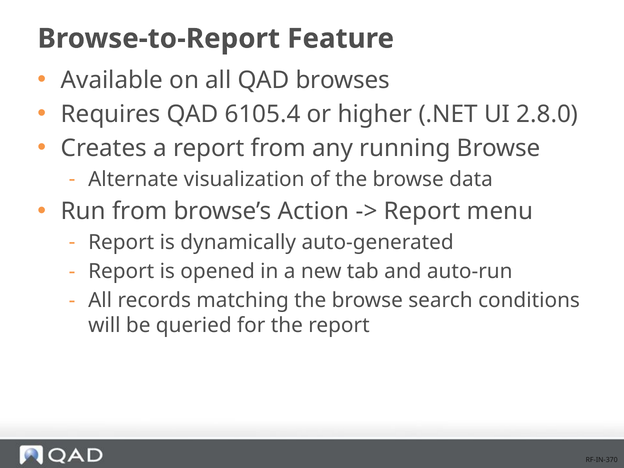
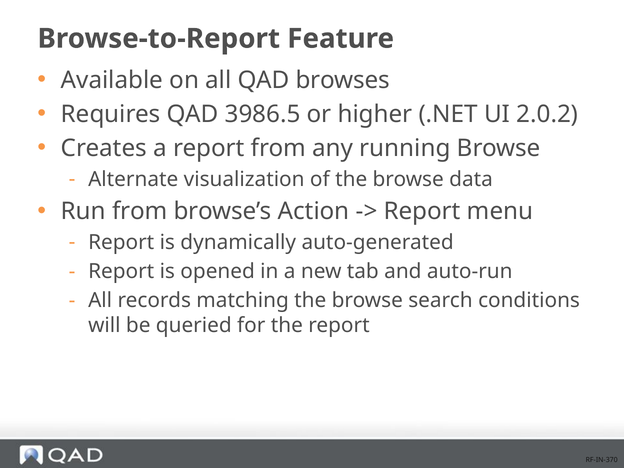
6105.4: 6105.4 -> 3986.5 (263, 114)
2.8.0: 2.8.0 -> 2.0.2 (547, 114)
